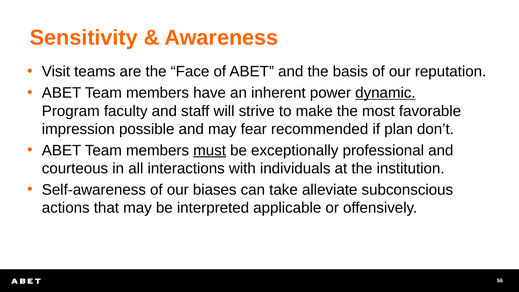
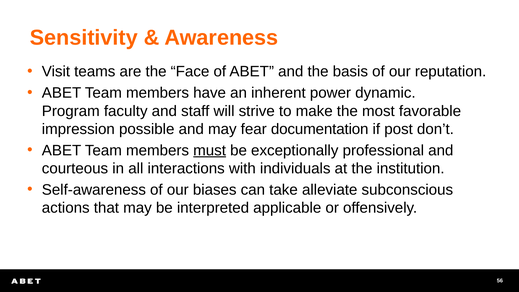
dynamic underline: present -> none (385, 93)
recommended: recommended -> documentation (320, 129)
plan: plan -> post (399, 129)
